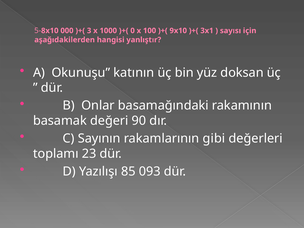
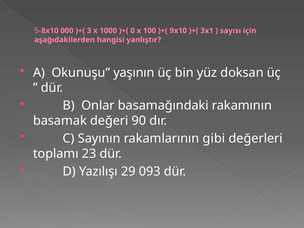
katının: katının -> yaşının (134, 73)
85: 85 -> 29 (128, 171)
